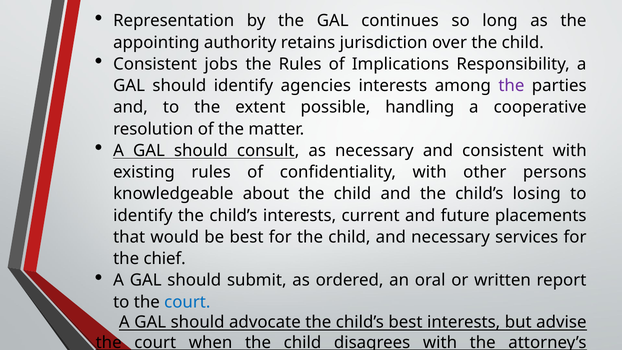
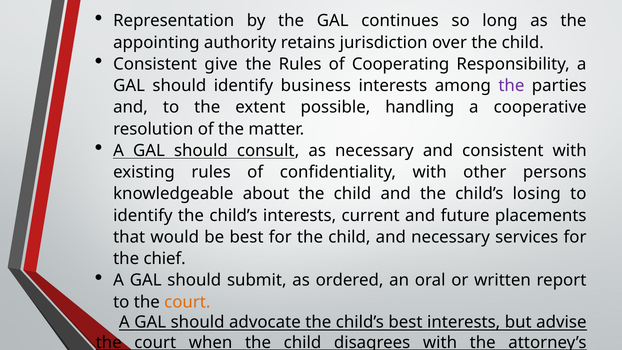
jobs: jobs -> give (221, 64)
Implications: Implications -> Cooperating (401, 64)
agencies: agencies -> business (316, 86)
court colour: blue -> orange (187, 302)
